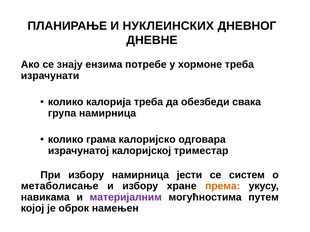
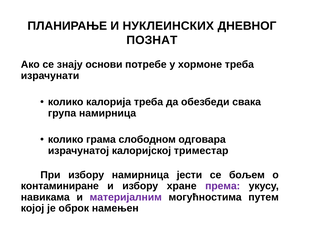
ДНЕВНЕ: ДНЕВНЕ -> ПОЗНАТ (152, 40)
ензима: ензима -> основи (104, 65)
калоријско: калоријско -> слободном (147, 140)
систем: систем -> бољем (247, 175)
метаболисање: метаболисање -> контаминиране (60, 186)
према colour: orange -> purple (223, 186)
